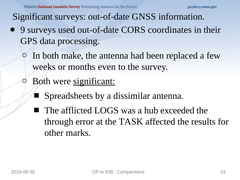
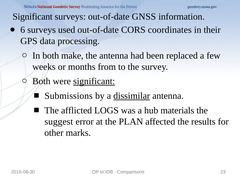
9: 9 -> 6 (23, 30)
even: even -> from (107, 67)
Spreadsheets: Spreadsheets -> Submissions (69, 96)
dissimilar underline: none -> present (132, 96)
exceeded: exceeded -> materials (177, 110)
through: through -> suggest (59, 122)
TASK: TASK -> PLAN (131, 122)
